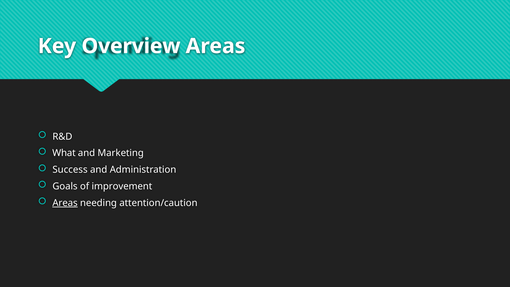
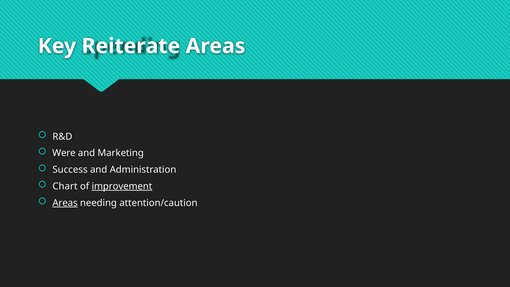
Overview: Overview -> Reiterate (131, 46)
What: What -> Were (64, 153)
Goals: Goals -> Chart (65, 186)
improvement underline: none -> present (122, 186)
